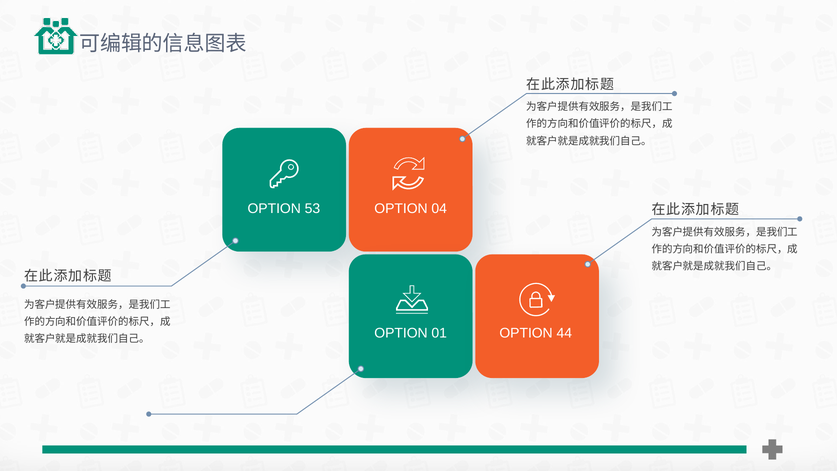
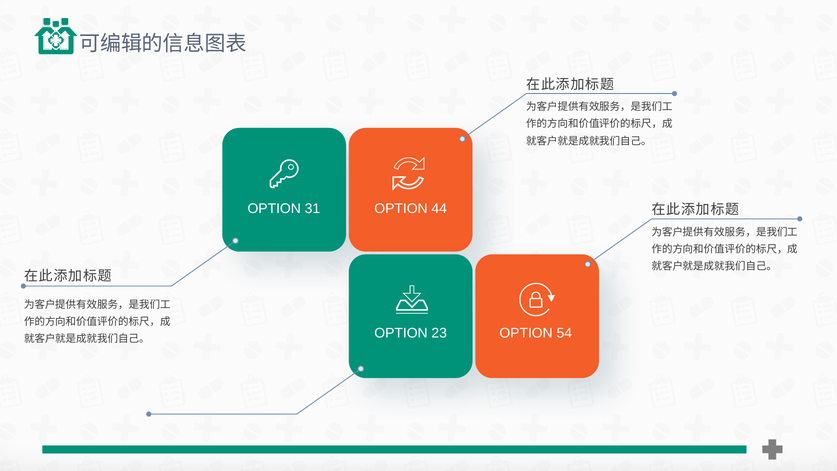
53: 53 -> 31 (312, 209)
04: 04 -> 44 (439, 209)
01: 01 -> 23 (439, 333)
44: 44 -> 54 (564, 333)
